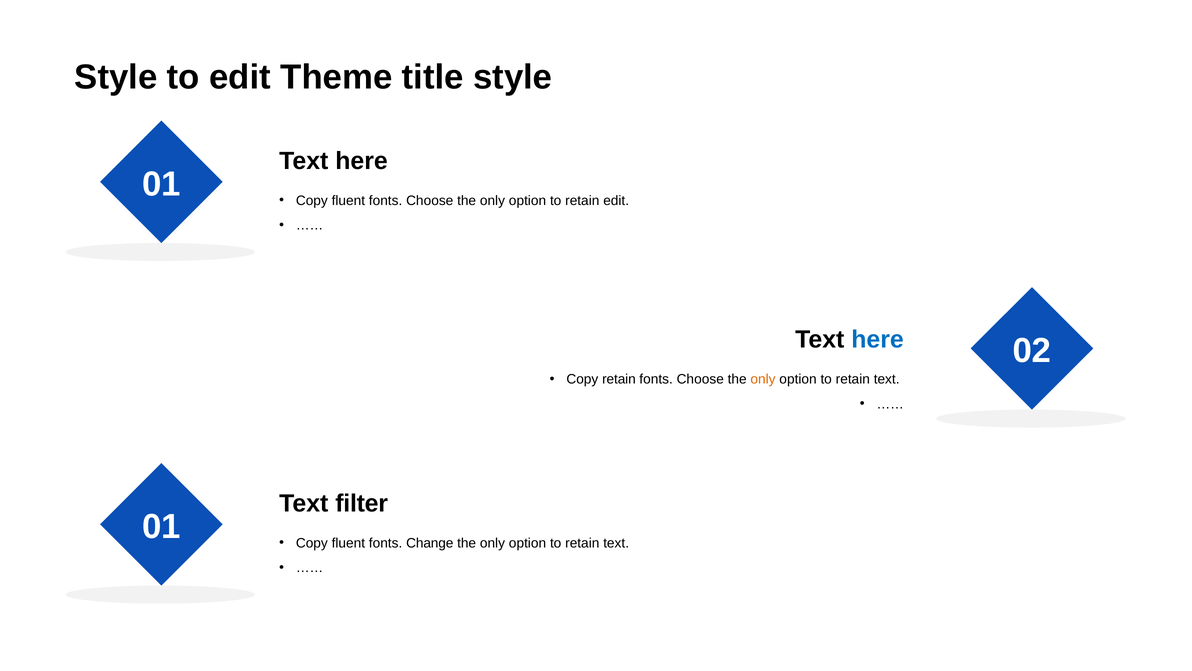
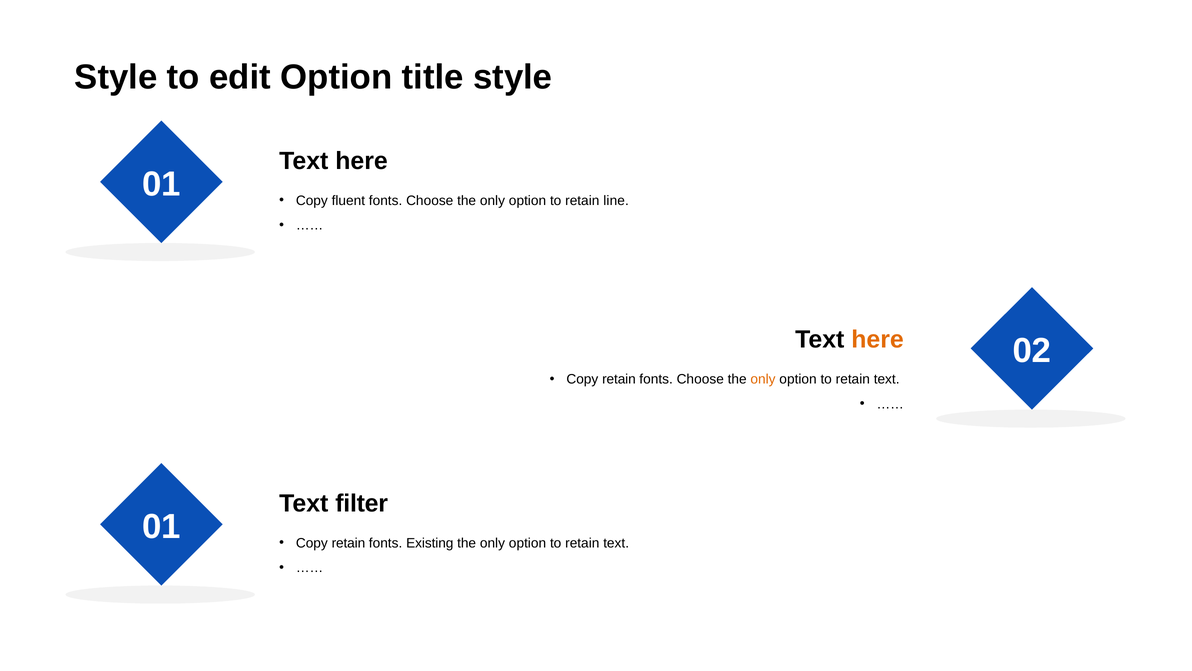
edit Theme: Theme -> Option (336, 77)
retain edit: edit -> line (616, 201)
here colour: blue -> orange (878, 339)
fluent: fluent -> retain (348, 543)
Change: Change -> Existing (430, 543)
